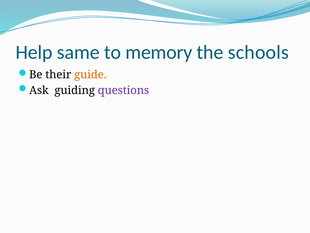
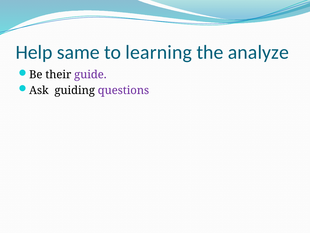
memory: memory -> learning (159, 52)
schools: schools -> analyze (258, 52)
guide colour: orange -> purple (90, 75)
